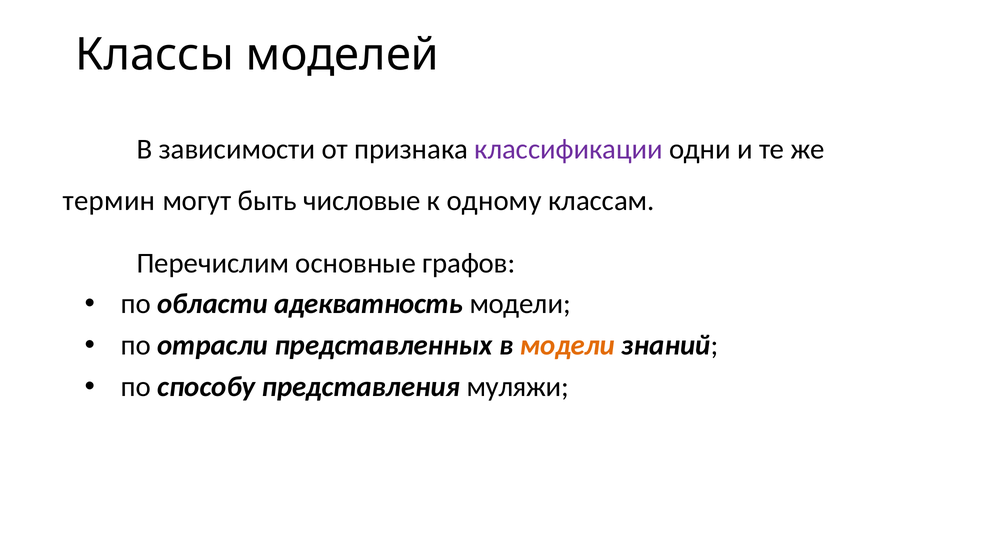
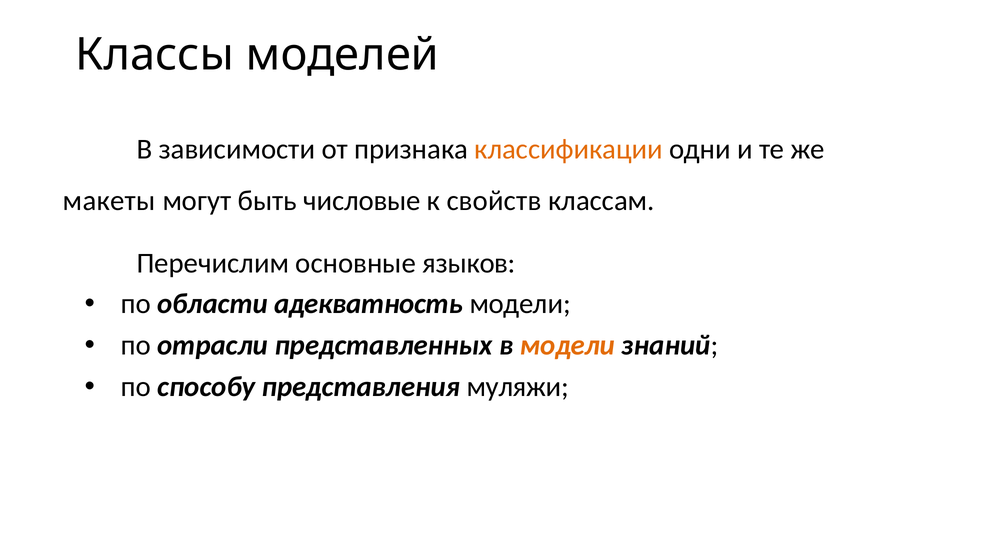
классификации colour: purple -> orange (569, 149)
термин: термин -> макеты (109, 201)
одному: одному -> свойств (494, 201)
графов: графов -> языков (469, 263)
